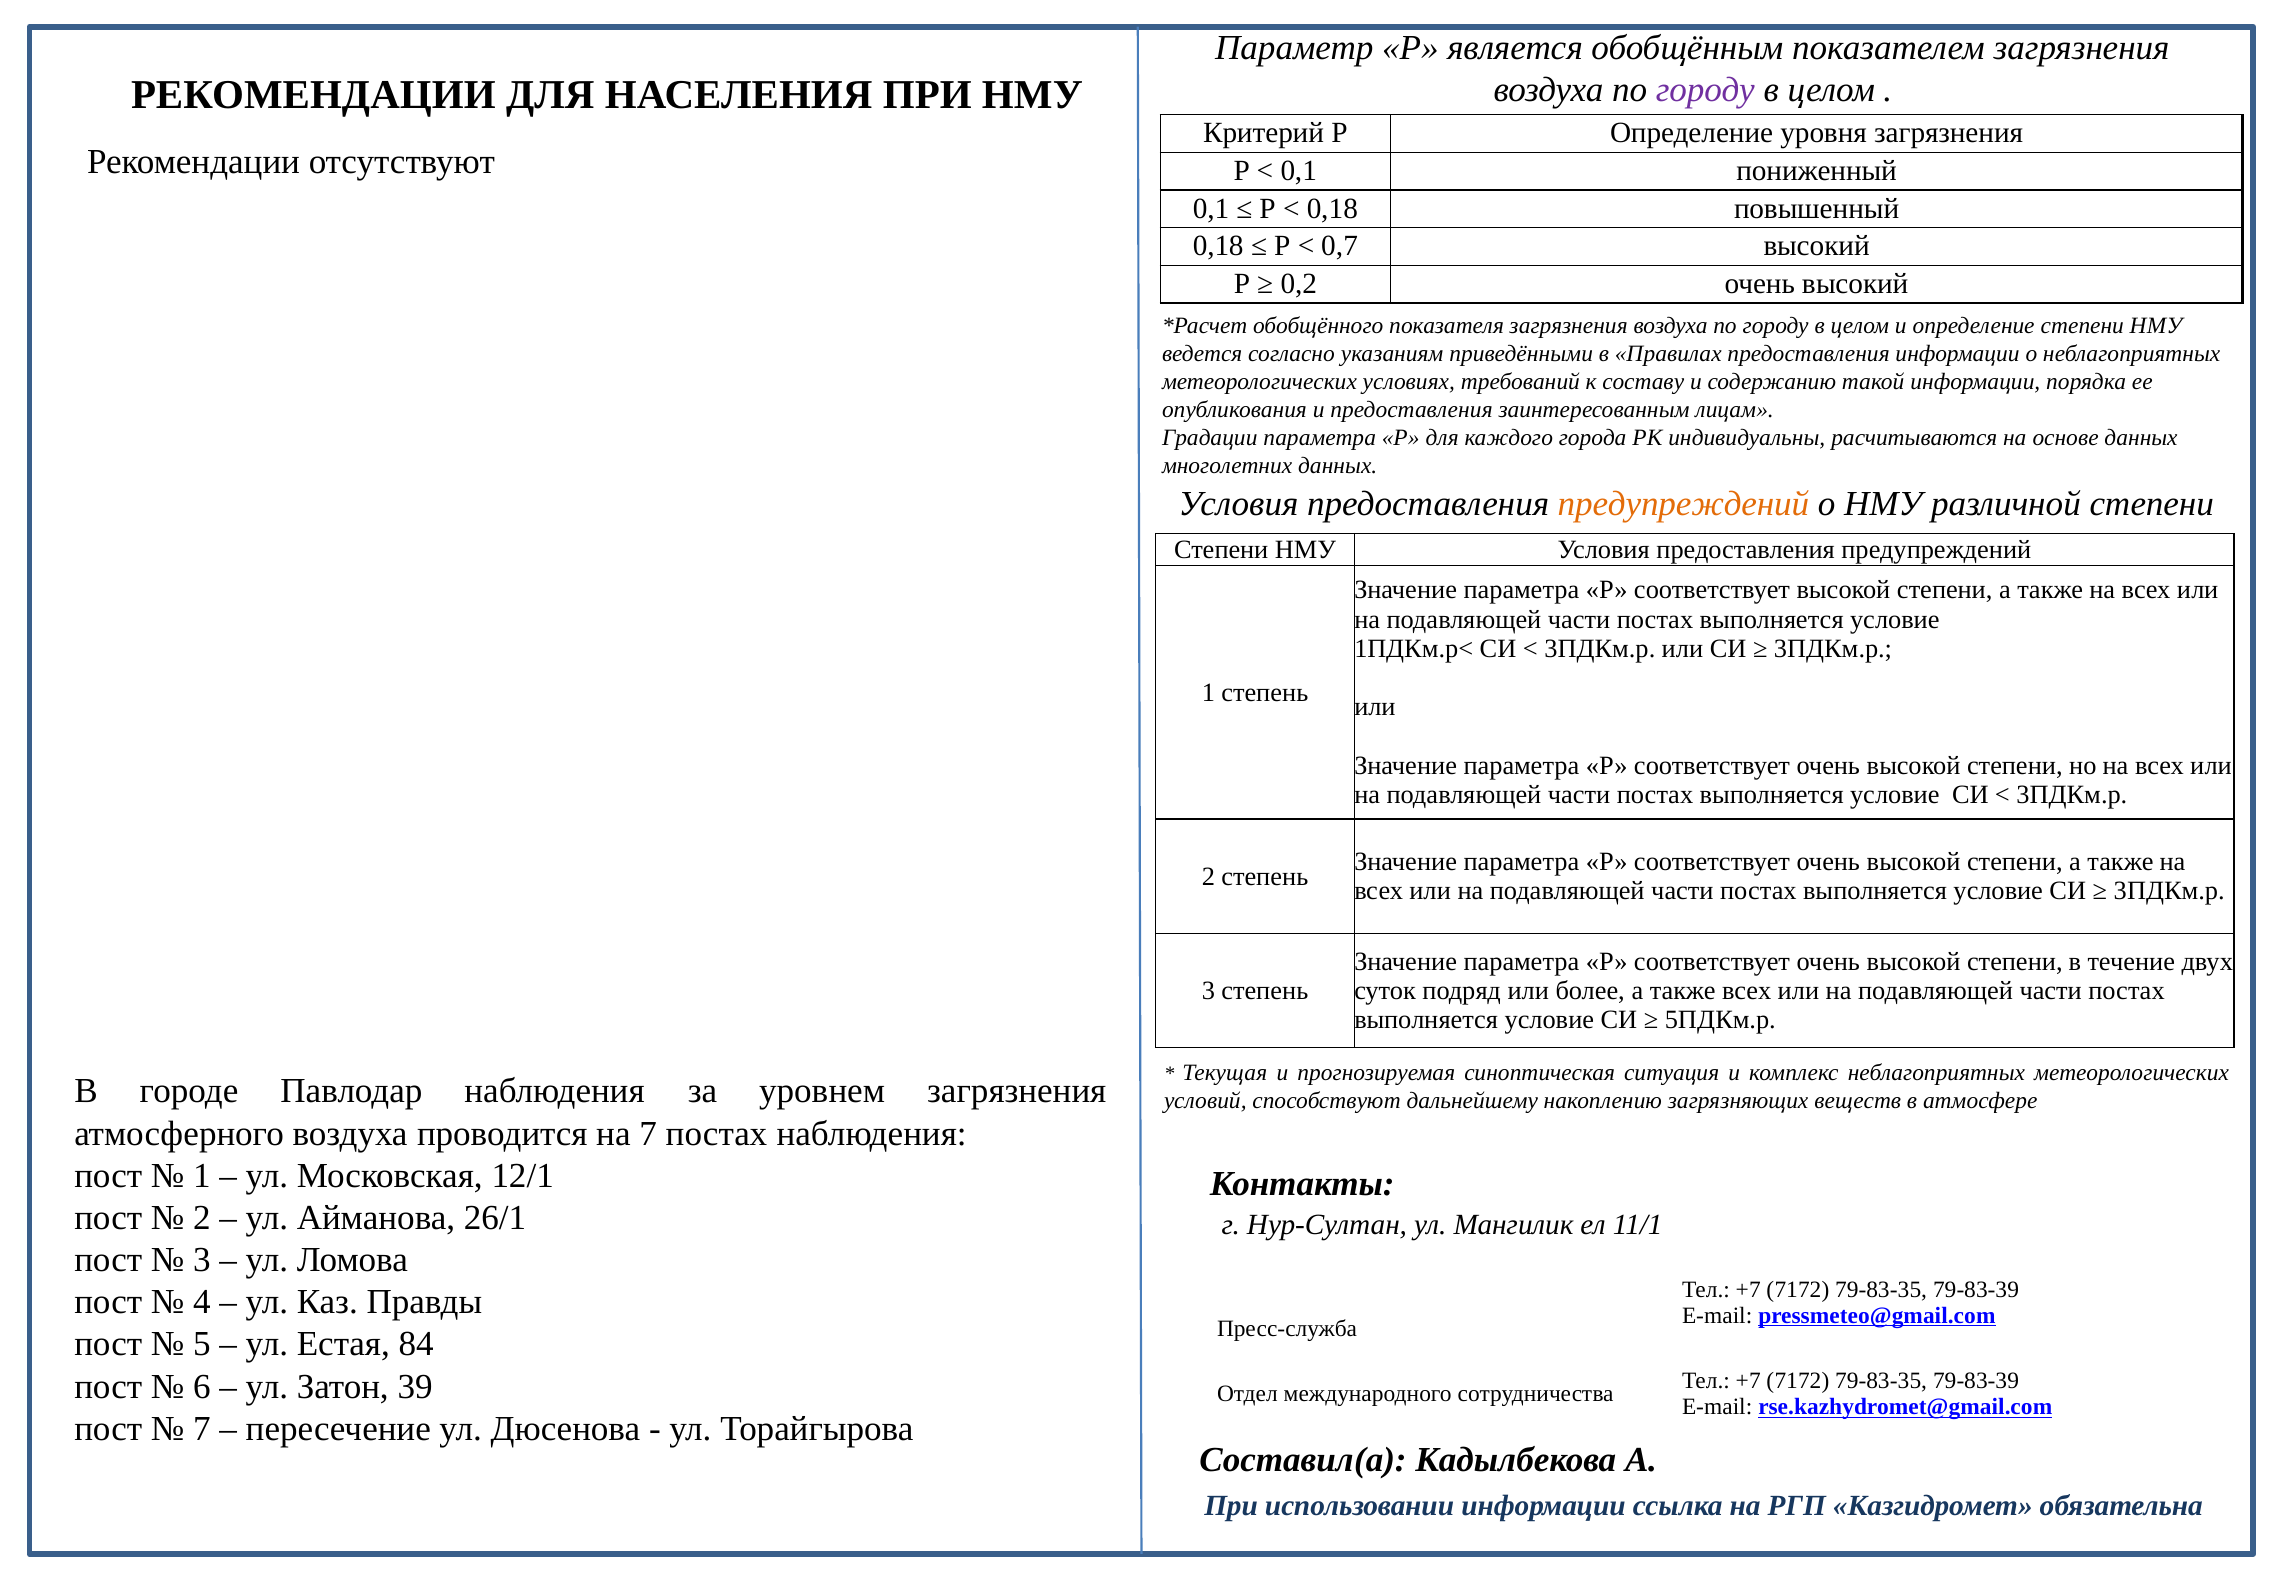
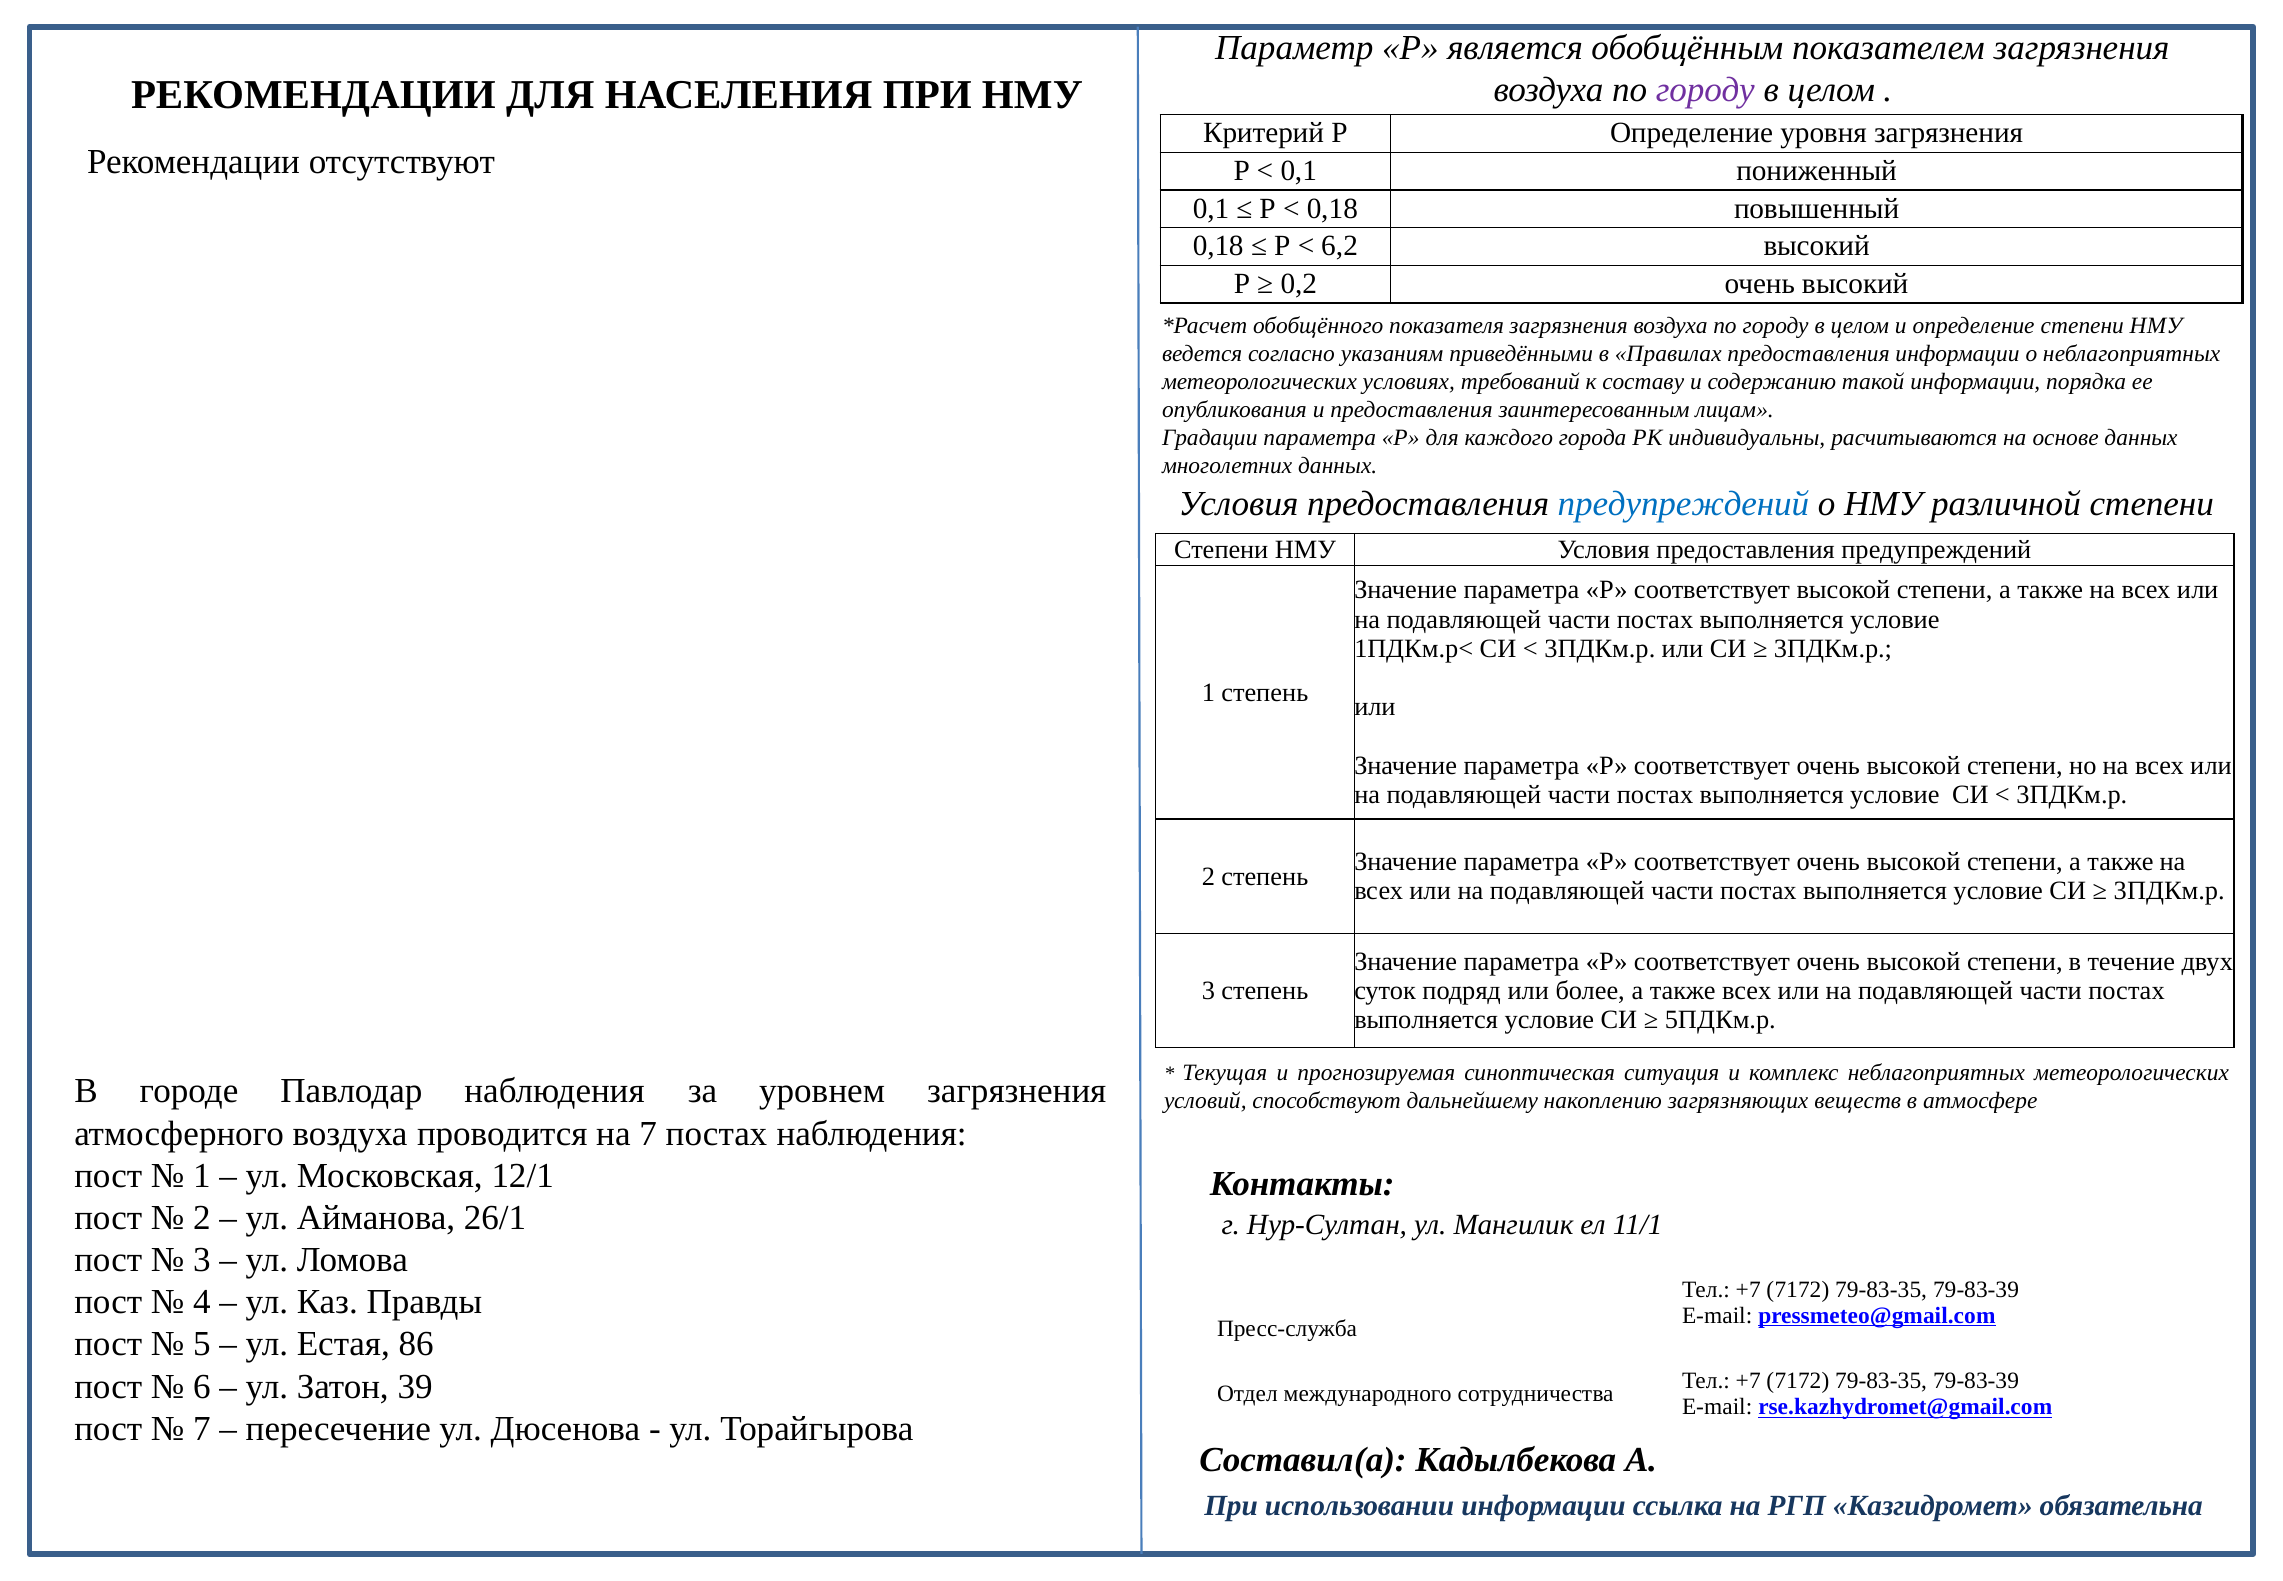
0,7: 0,7 -> 6,2 (1340, 246)
предупреждений colour: orange -> blue (1683, 503)
84: 84 -> 86 (416, 1344)
